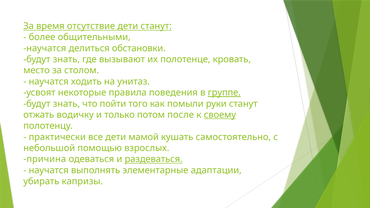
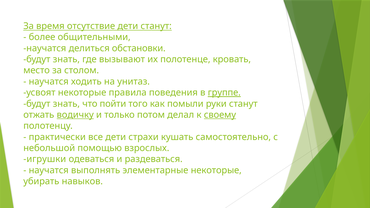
водичку underline: none -> present (75, 115)
после: после -> делал (181, 115)
мамой: мамой -> страхи (144, 137)
причина: причина -> игрушки (45, 159)
раздеваться underline: present -> none (154, 159)
элементарные адаптации: адаптации -> некоторые (216, 170)
капризы: капризы -> навыков (82, 181)
